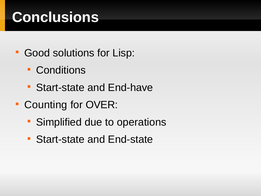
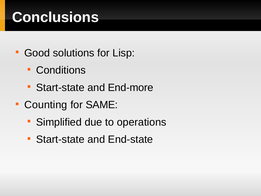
End-have: End-have -> End-more (131, 87)
OVER: OVER -> SAME (102, 105)
